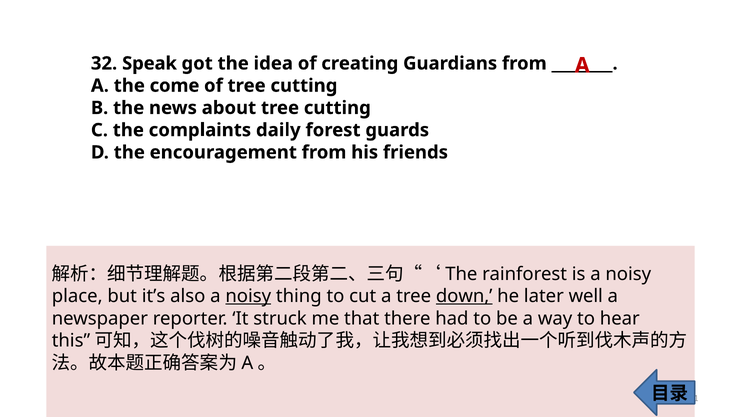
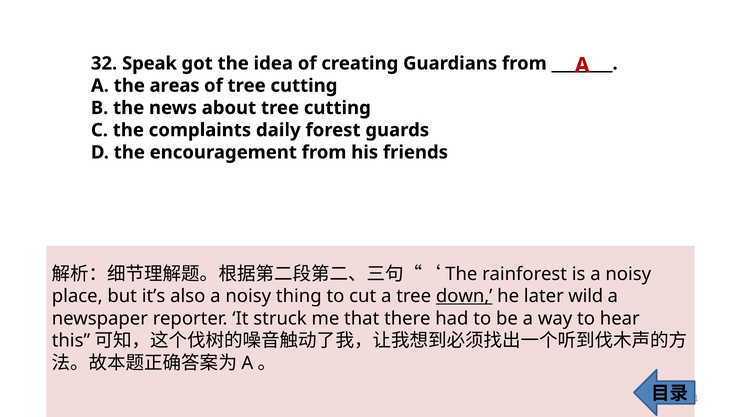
come: come -> areas (175, 86)
noisy underline: present -> none (248, 296)
well: well -> wild (586, 296)
